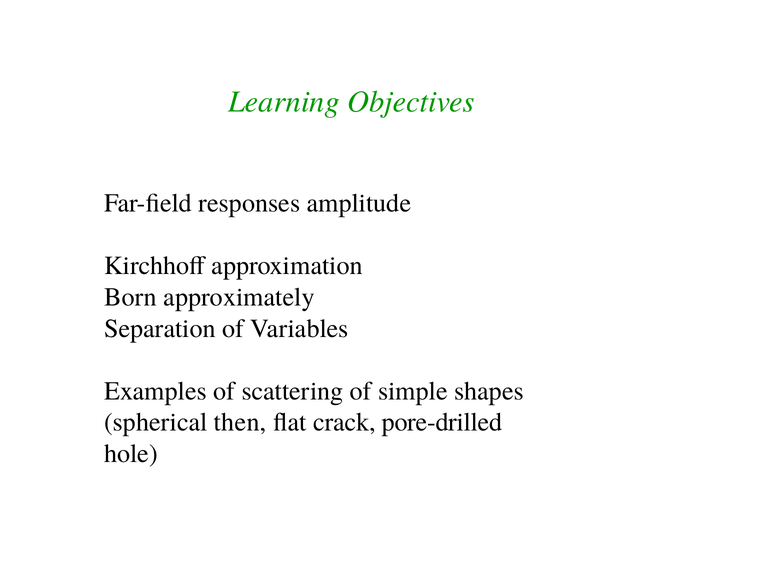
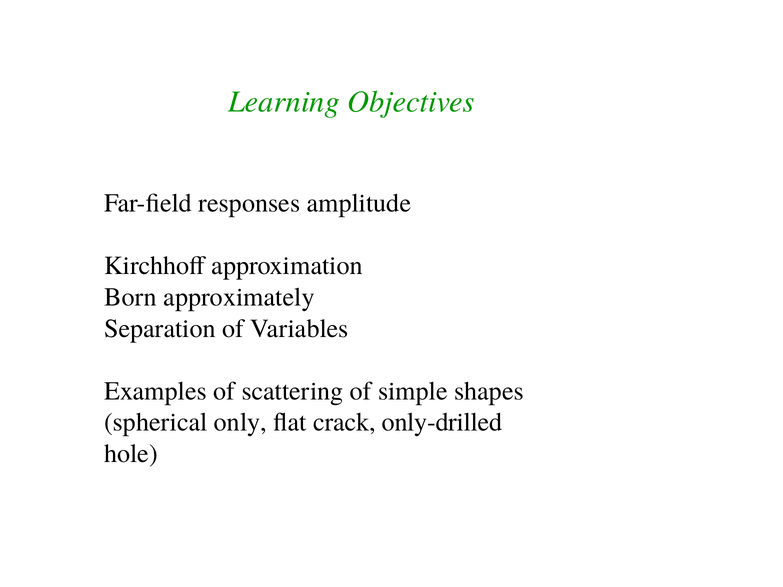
then: then -> only (240, 422)
pore-drilled: pore-drilled -> only-drilled (442, 422)
